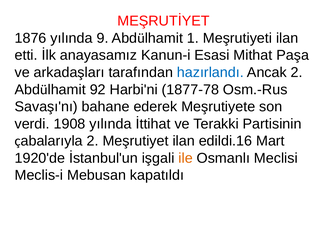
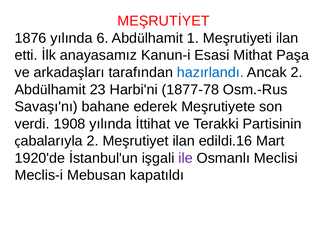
9: 9 -> 6 (103, 38)
92: 92 -> 23 (98, 90)
ile colour: orange -> purple (186, 158)
